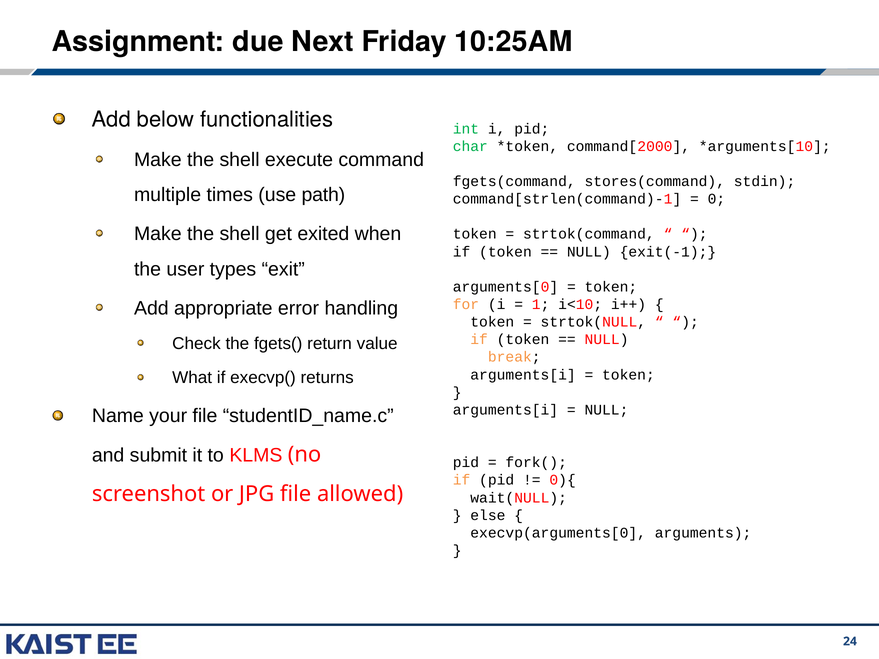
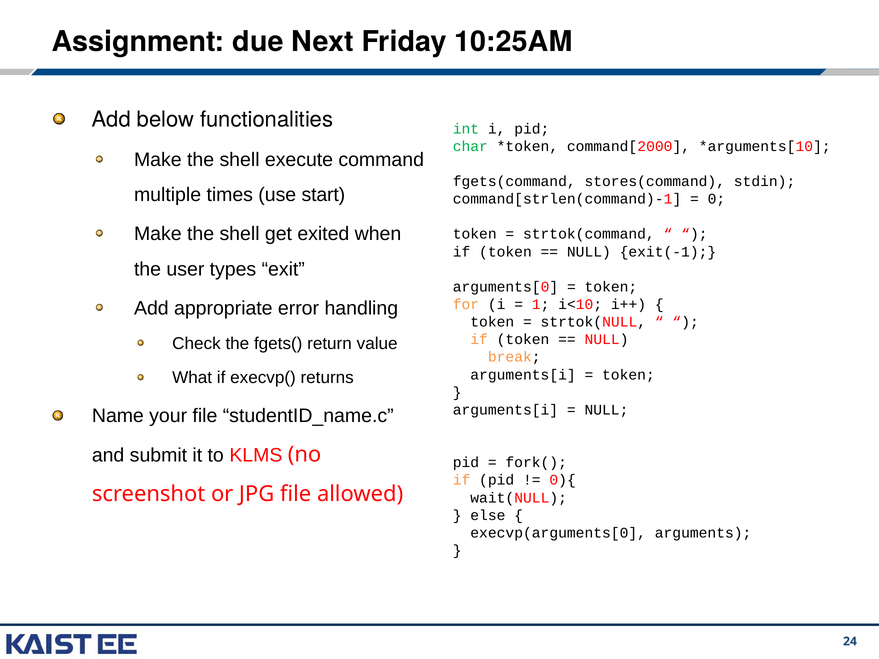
path: path -> start (323, 195)
